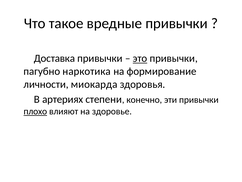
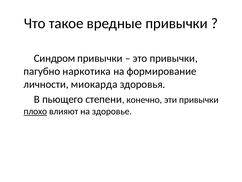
Доставка: Доставка -> Синдром (54, 58)
это underline: present -> none (140, 58)
артериях: артериях -> пьющего (63, 99)
